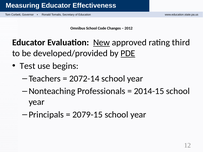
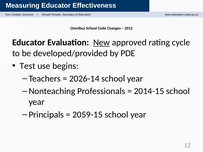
third: third -> cycle (181, 43)
PDE underline: present -> none (128, 53)
2072-14: 2072-14 -> 2026-14 (84, 79)
2079-15: 2079-15 -> 2059-15 (88, 115)
